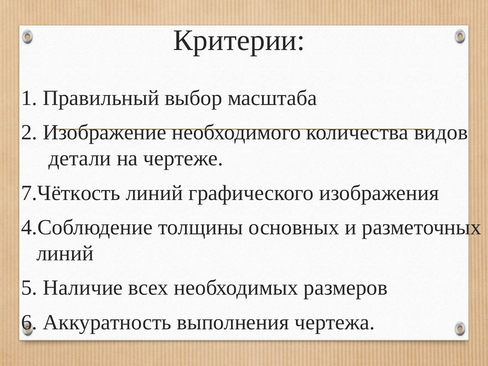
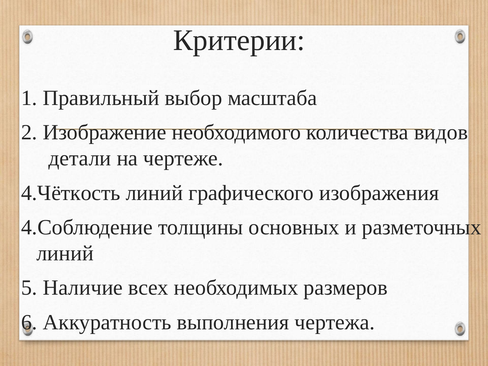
7.Чёткость: 7.Чёткость -> 4.Чёткость (71, 193)
